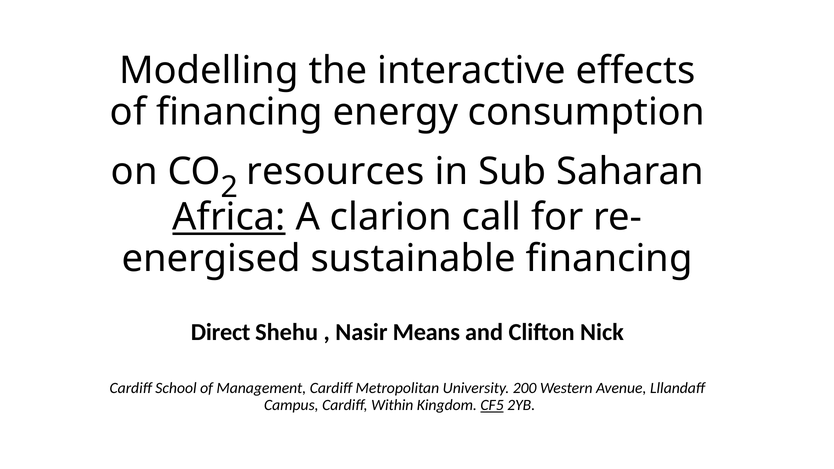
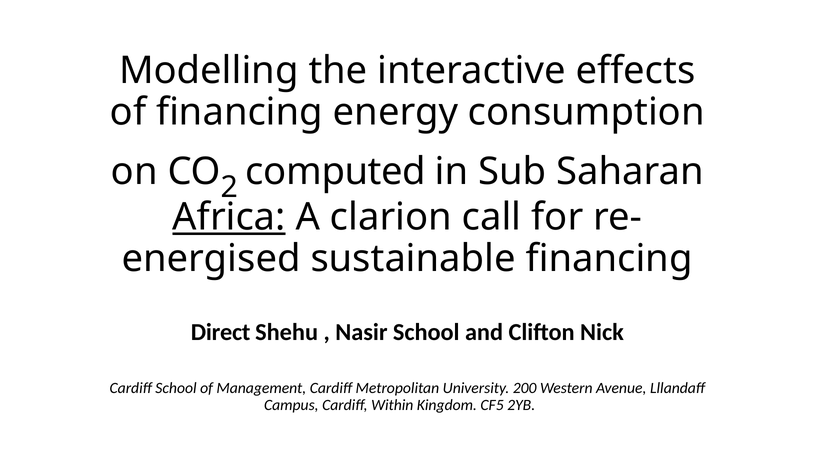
resources: resources -> computed (336, 172)
Nasir Means: Means -> School (426, 333)
CF5 underline: present -> none (492, 405)
